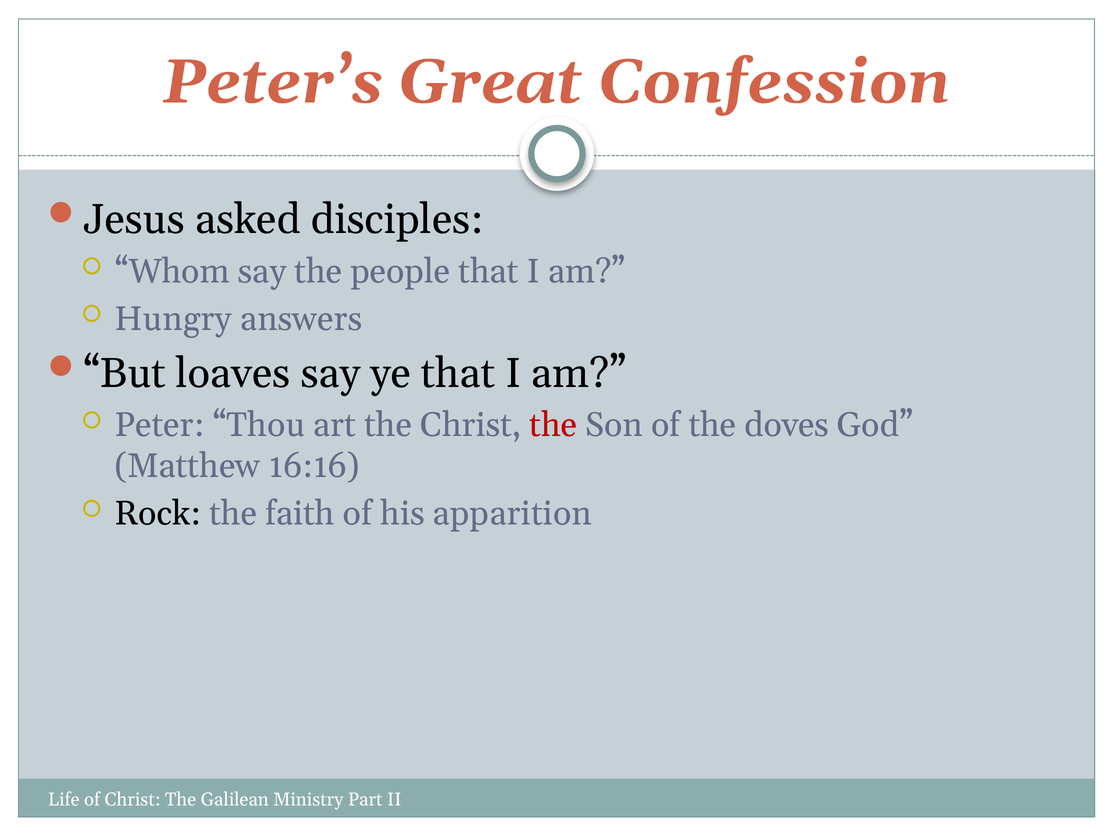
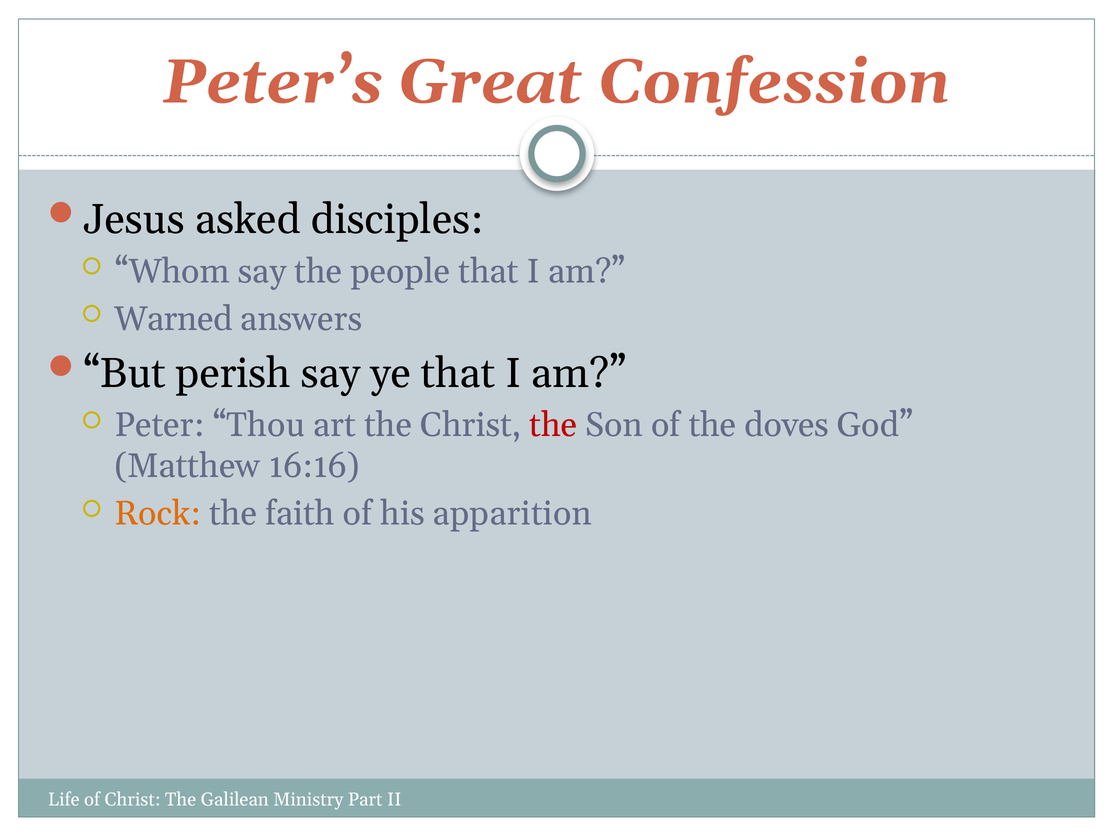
Hungry: Hungry -> Warned (174, 319)
loaves: loaves -> perish (233, 373)
Rock colour: black -> orange (158, 513)
